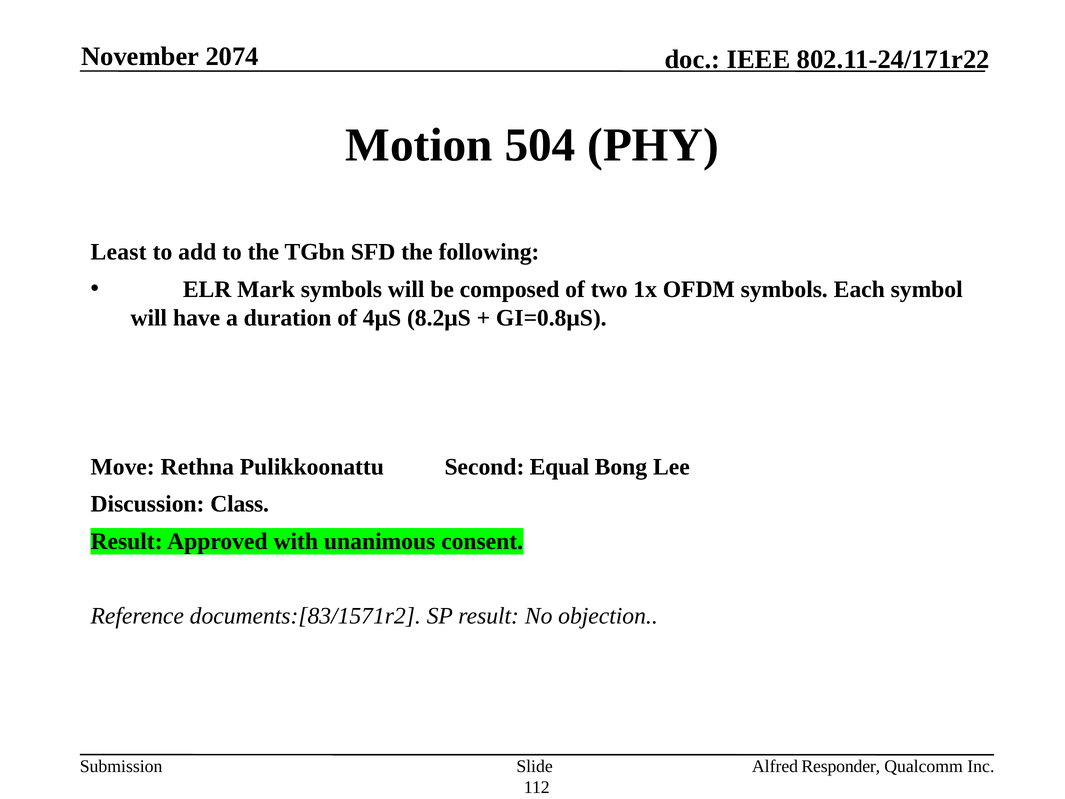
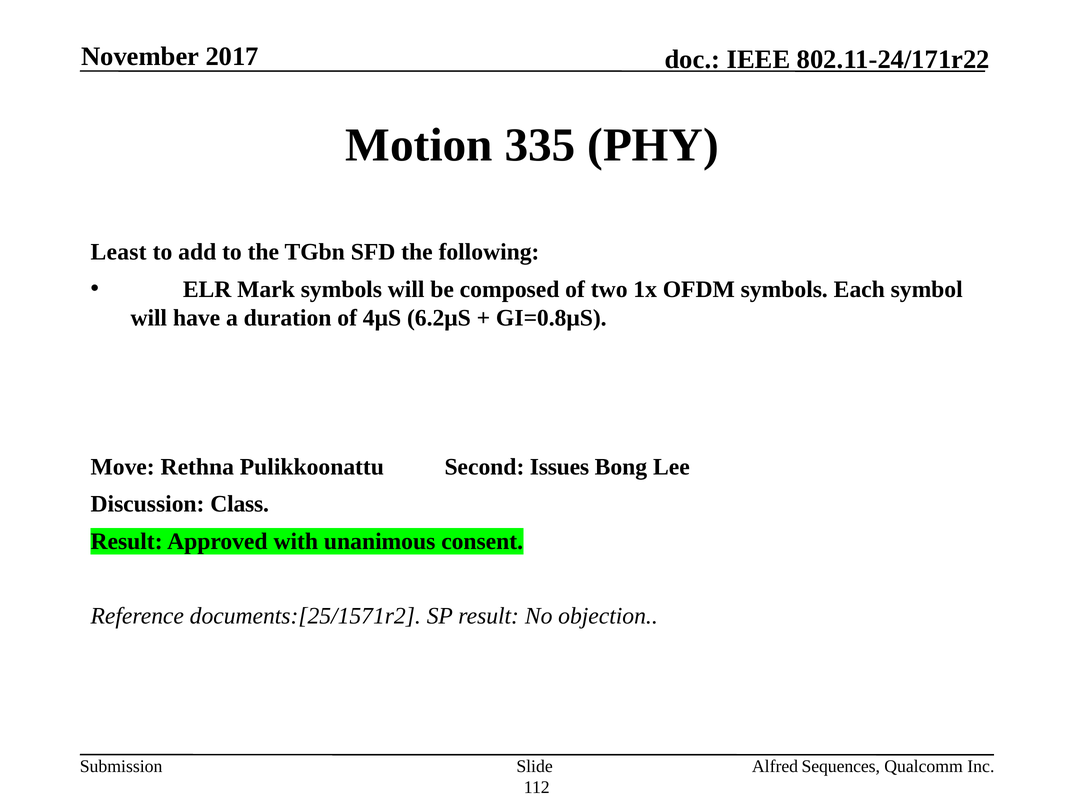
2074: 2074 -> 2017 (232, 56)
504: 504 -> 335 (540, 145)
8.2μS: 8.2μS -> 6.2μS (439, 318)
Equal: Equal -> Issues (559, 467)
documents:[83/1571r2: documents:[83/1571r2 -> documents:[25/1571r2 (305, 616)
Responder: Responder -> Sequences (841, 766)
